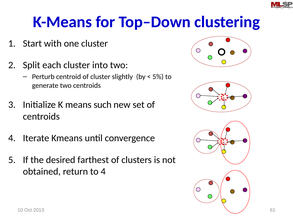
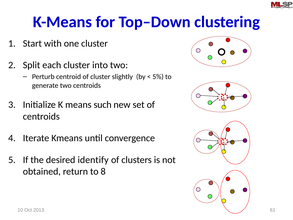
farthest: farthest -> identify (93, 160)
to 4: 4 -> 8 (103, 171)
